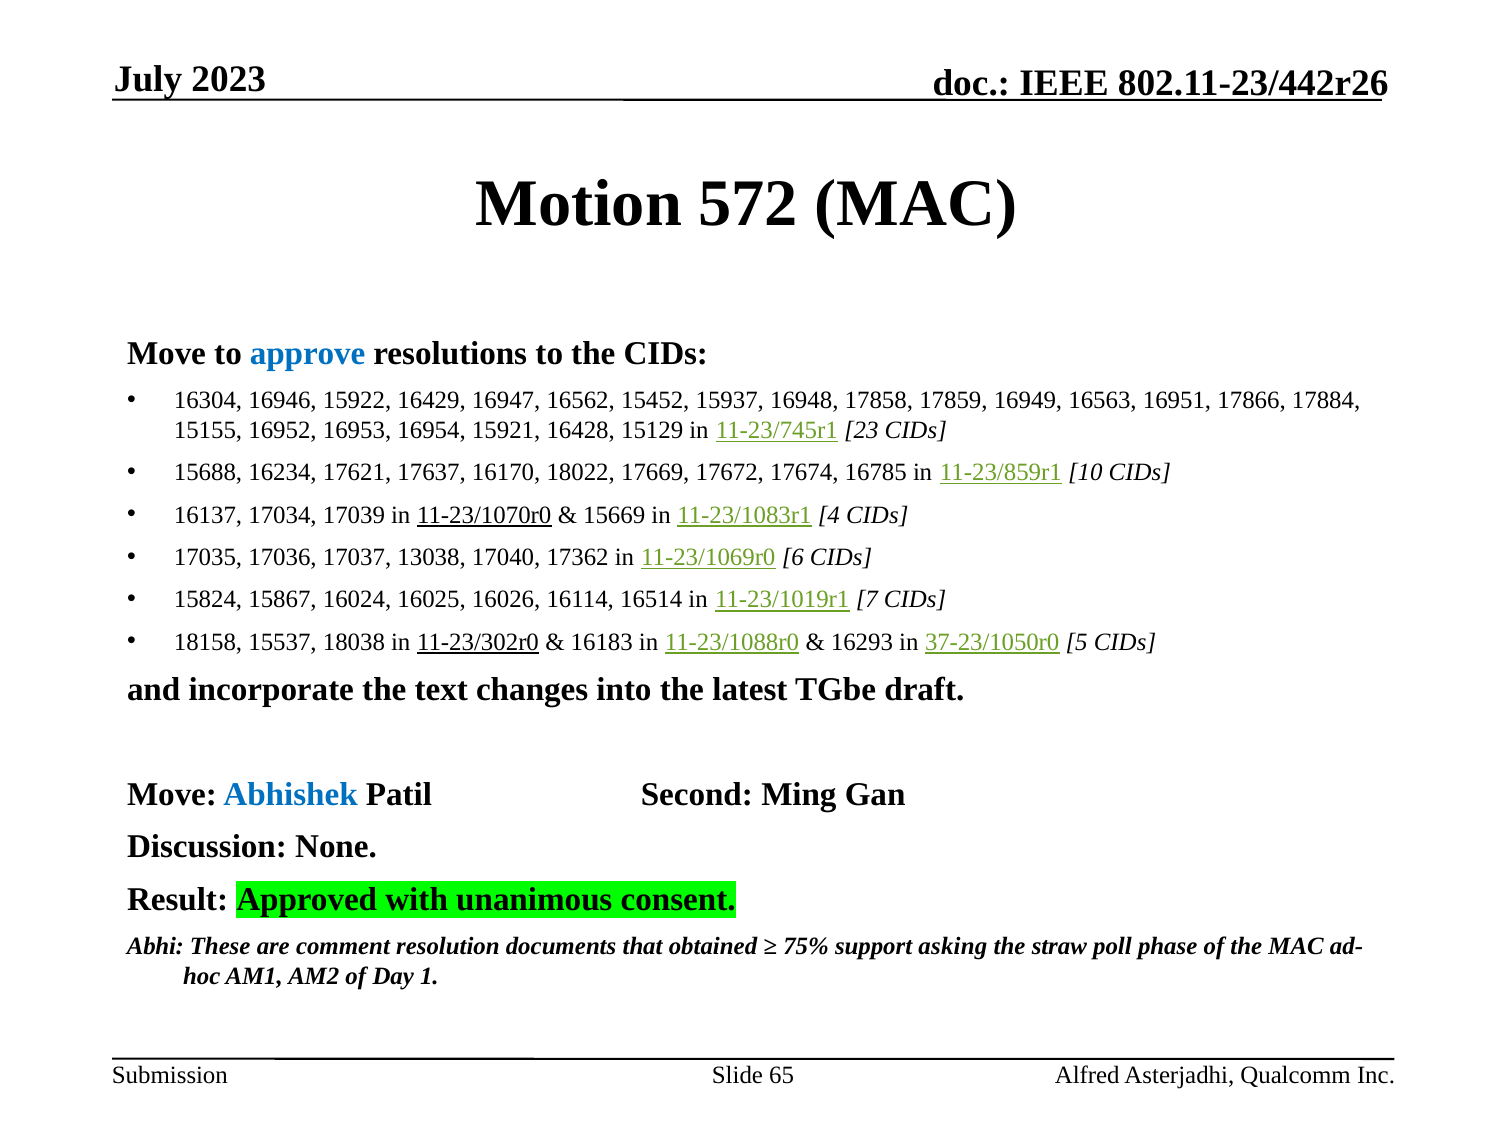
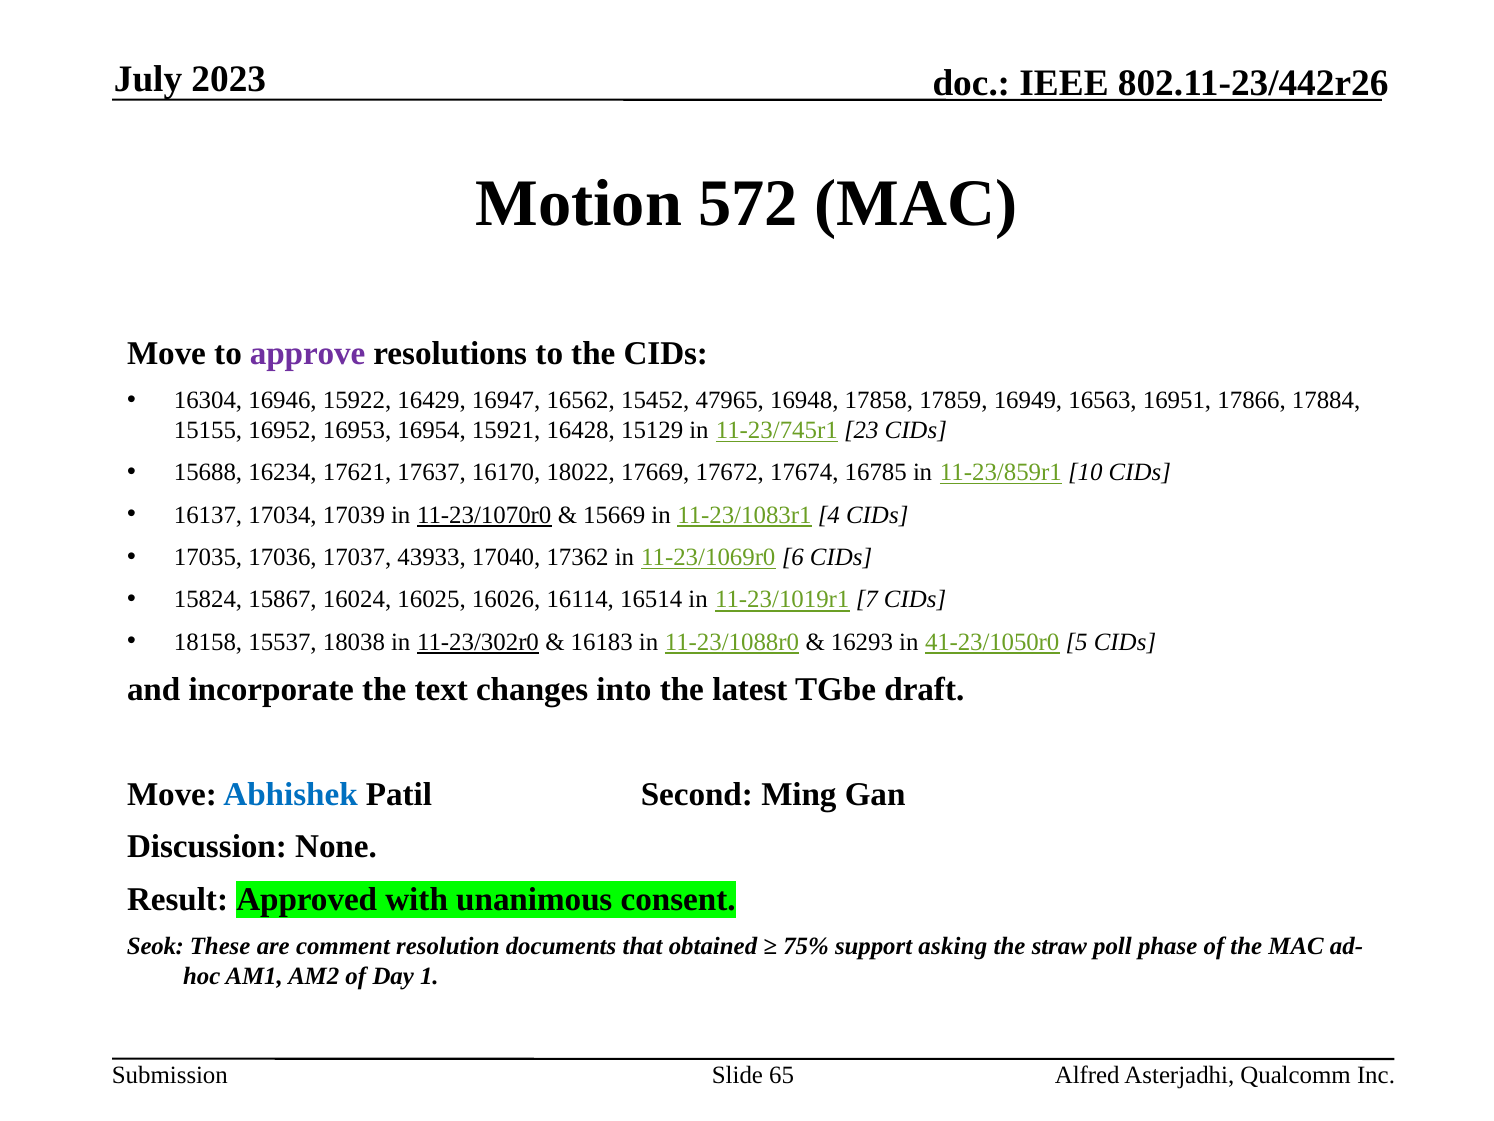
approve colour: blue -> purple (308, 353)
15937: 15937 -> 47965 (730, 400)
13038: 13038 -> 43933 (432, 557)
37-23/1050r0: 37-23/1050r0 -> 41-23/1050r0 (992, 642)
Abhi: Abhi -> Seok (155, 946)
